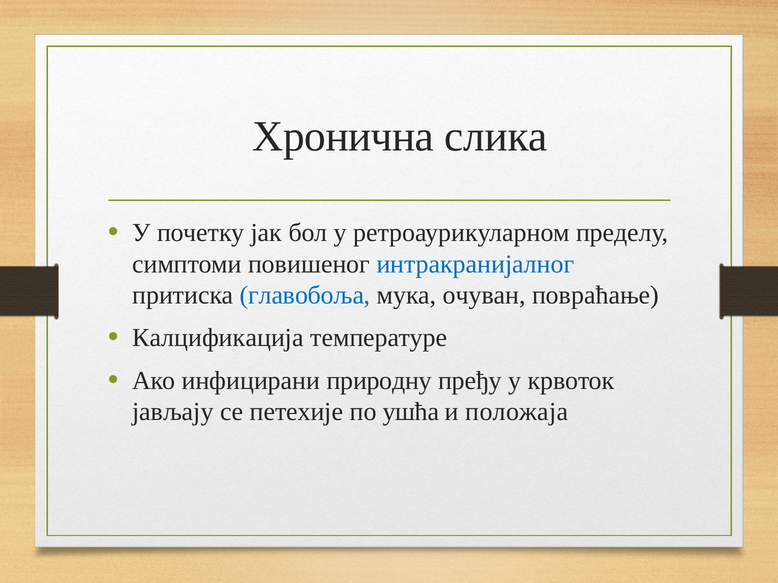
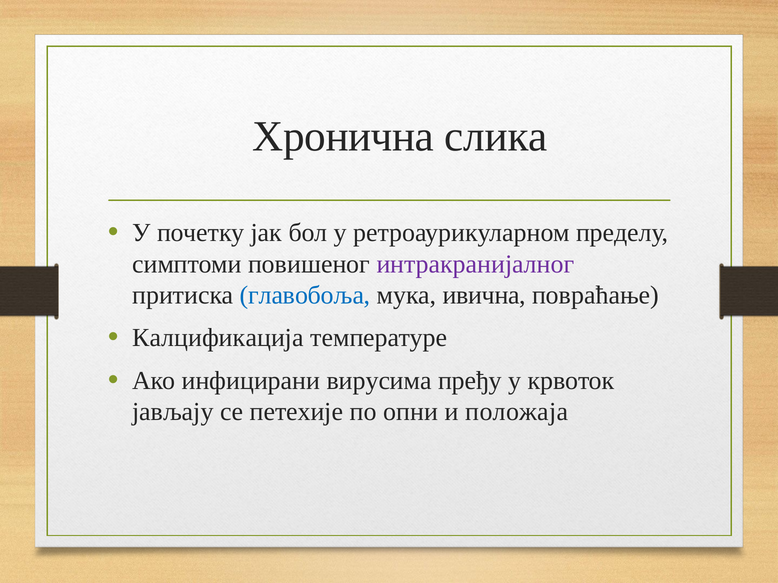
интракранијалног colour: blue -> purple (475, 264)
очуван: очуван -> ивична (484, 295)
природну: природну -> вирусима (379, 381)
ушћа: ушћа -> опни (411, 412)
